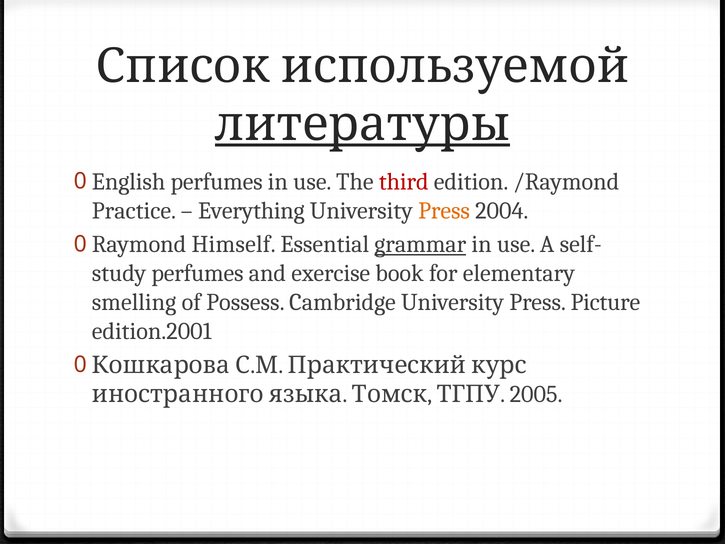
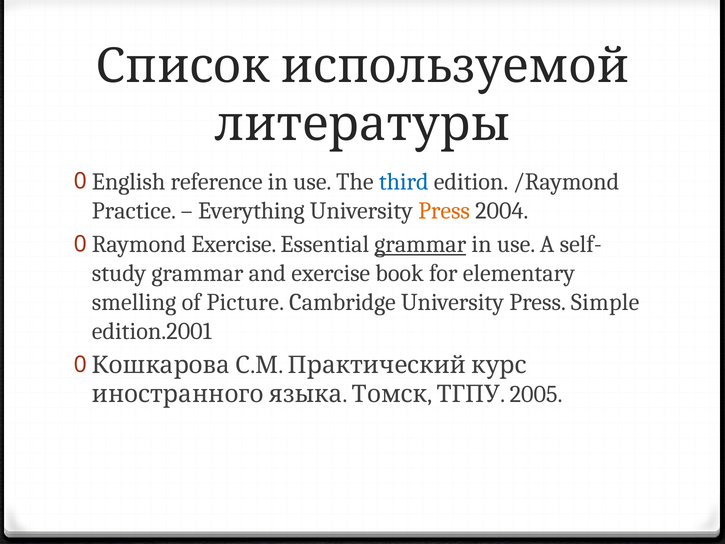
литературы underline: present -> none (362, 124)
English perfumes: perfumes -> reference (217, 181)
third colour: red -> blue (404, 181)
Raymond Himself: Himself -> Exercise (234, 244)
perfumes: perfumes -> grammar (197, 273)
Possess: Possess -> Picture (245, 302)
Picture: Picture -> Simple (605, 302)
